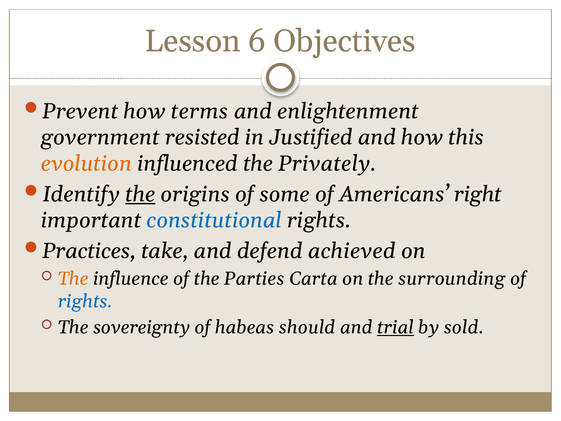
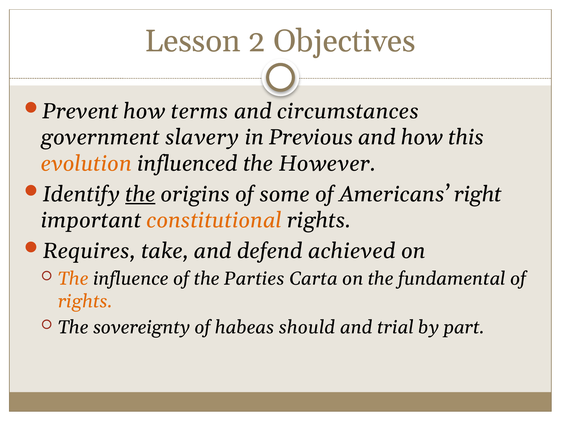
6: 6 -> 2 (257, 41)
enlightenment: enlightenment -> circumstances (348, 111)
resisted: resisted -> slavery (202, 137)
Justified: Justified -> Previous (311, 137)
Privately: Privately -> However (327, 163)
constitutional colour: blue -> orange (214, 220)
Practices: Practices -> Requires (89, 251)
surrounding: surrounding -> fundamental (452, 279)
rights colour: blue -> orange (85, 301)
trial underline: present -> none (395, 327)
sold: sold -> part (464, 327)
